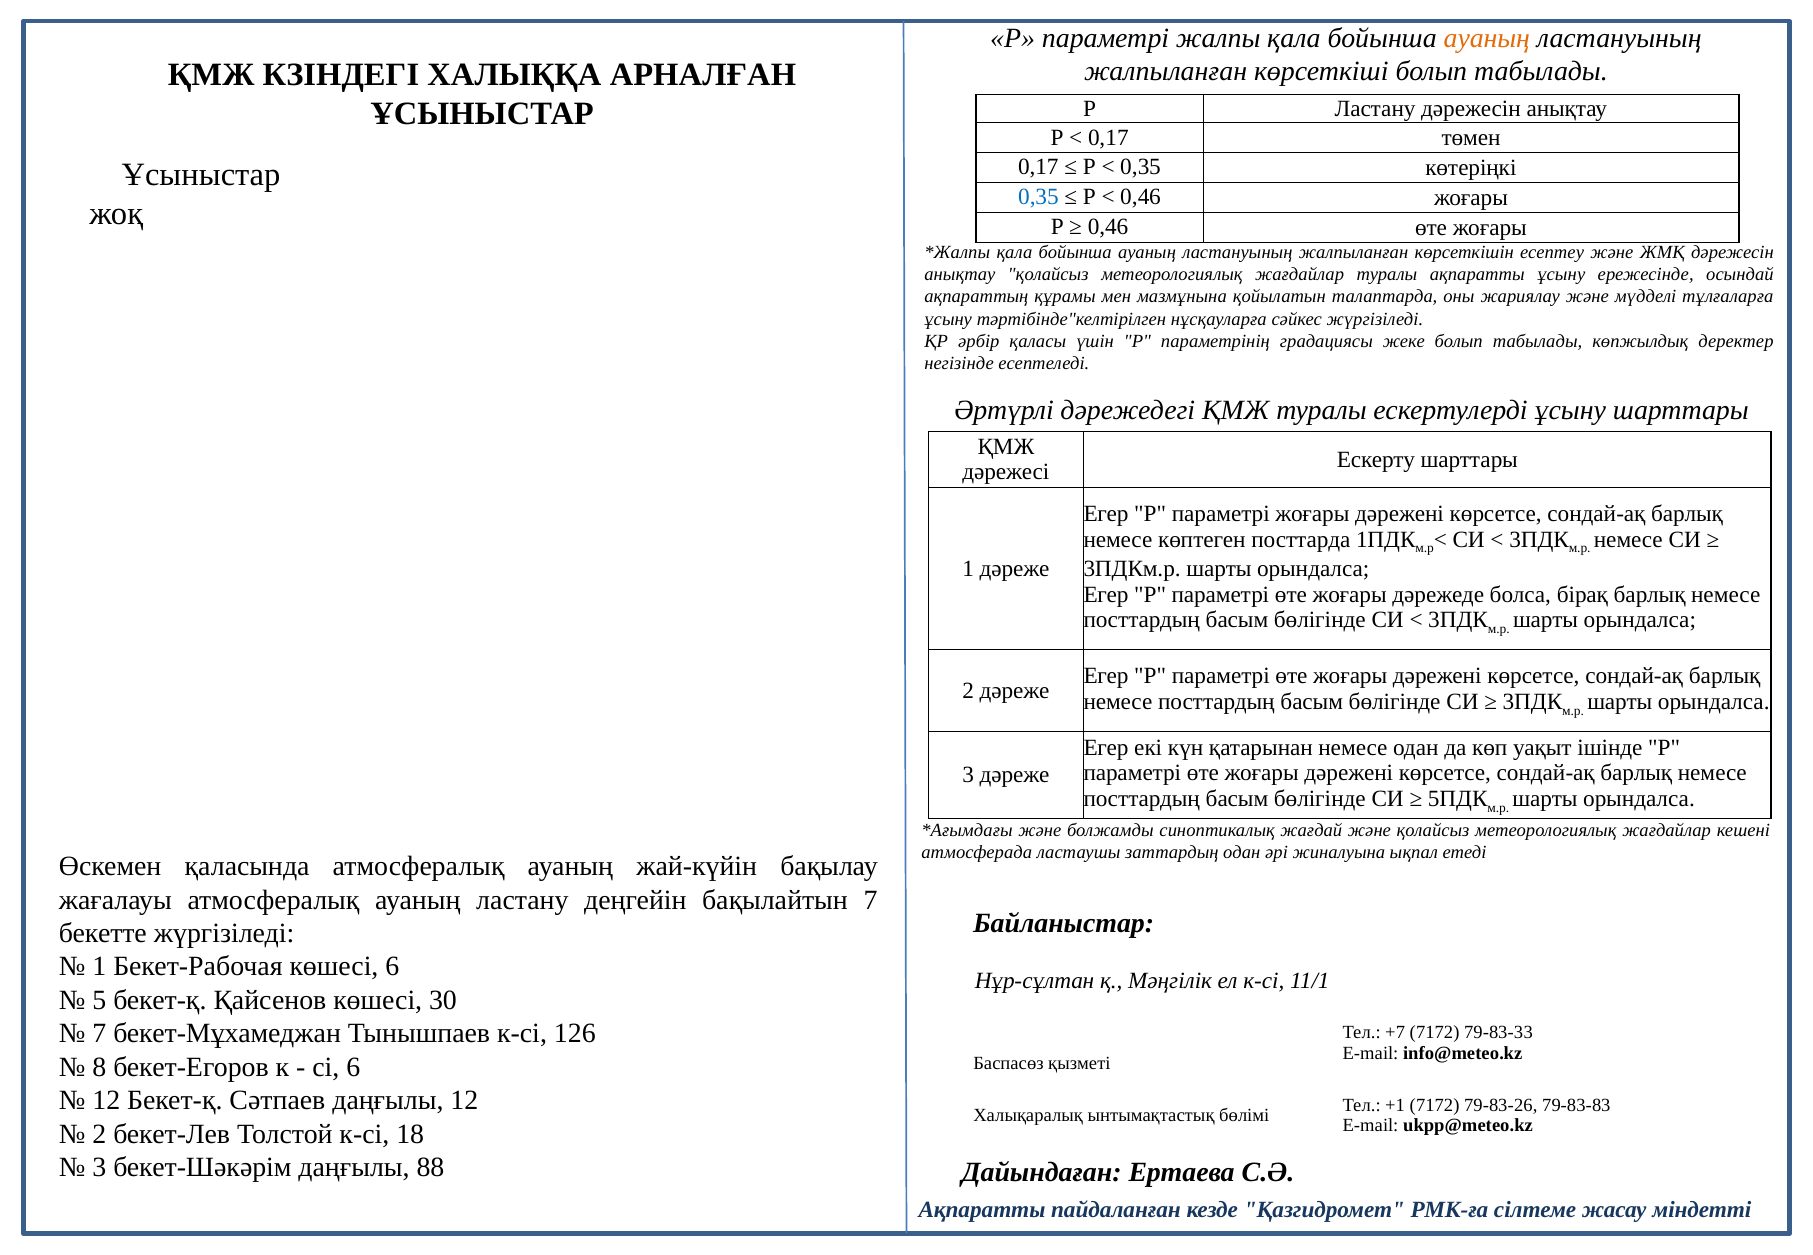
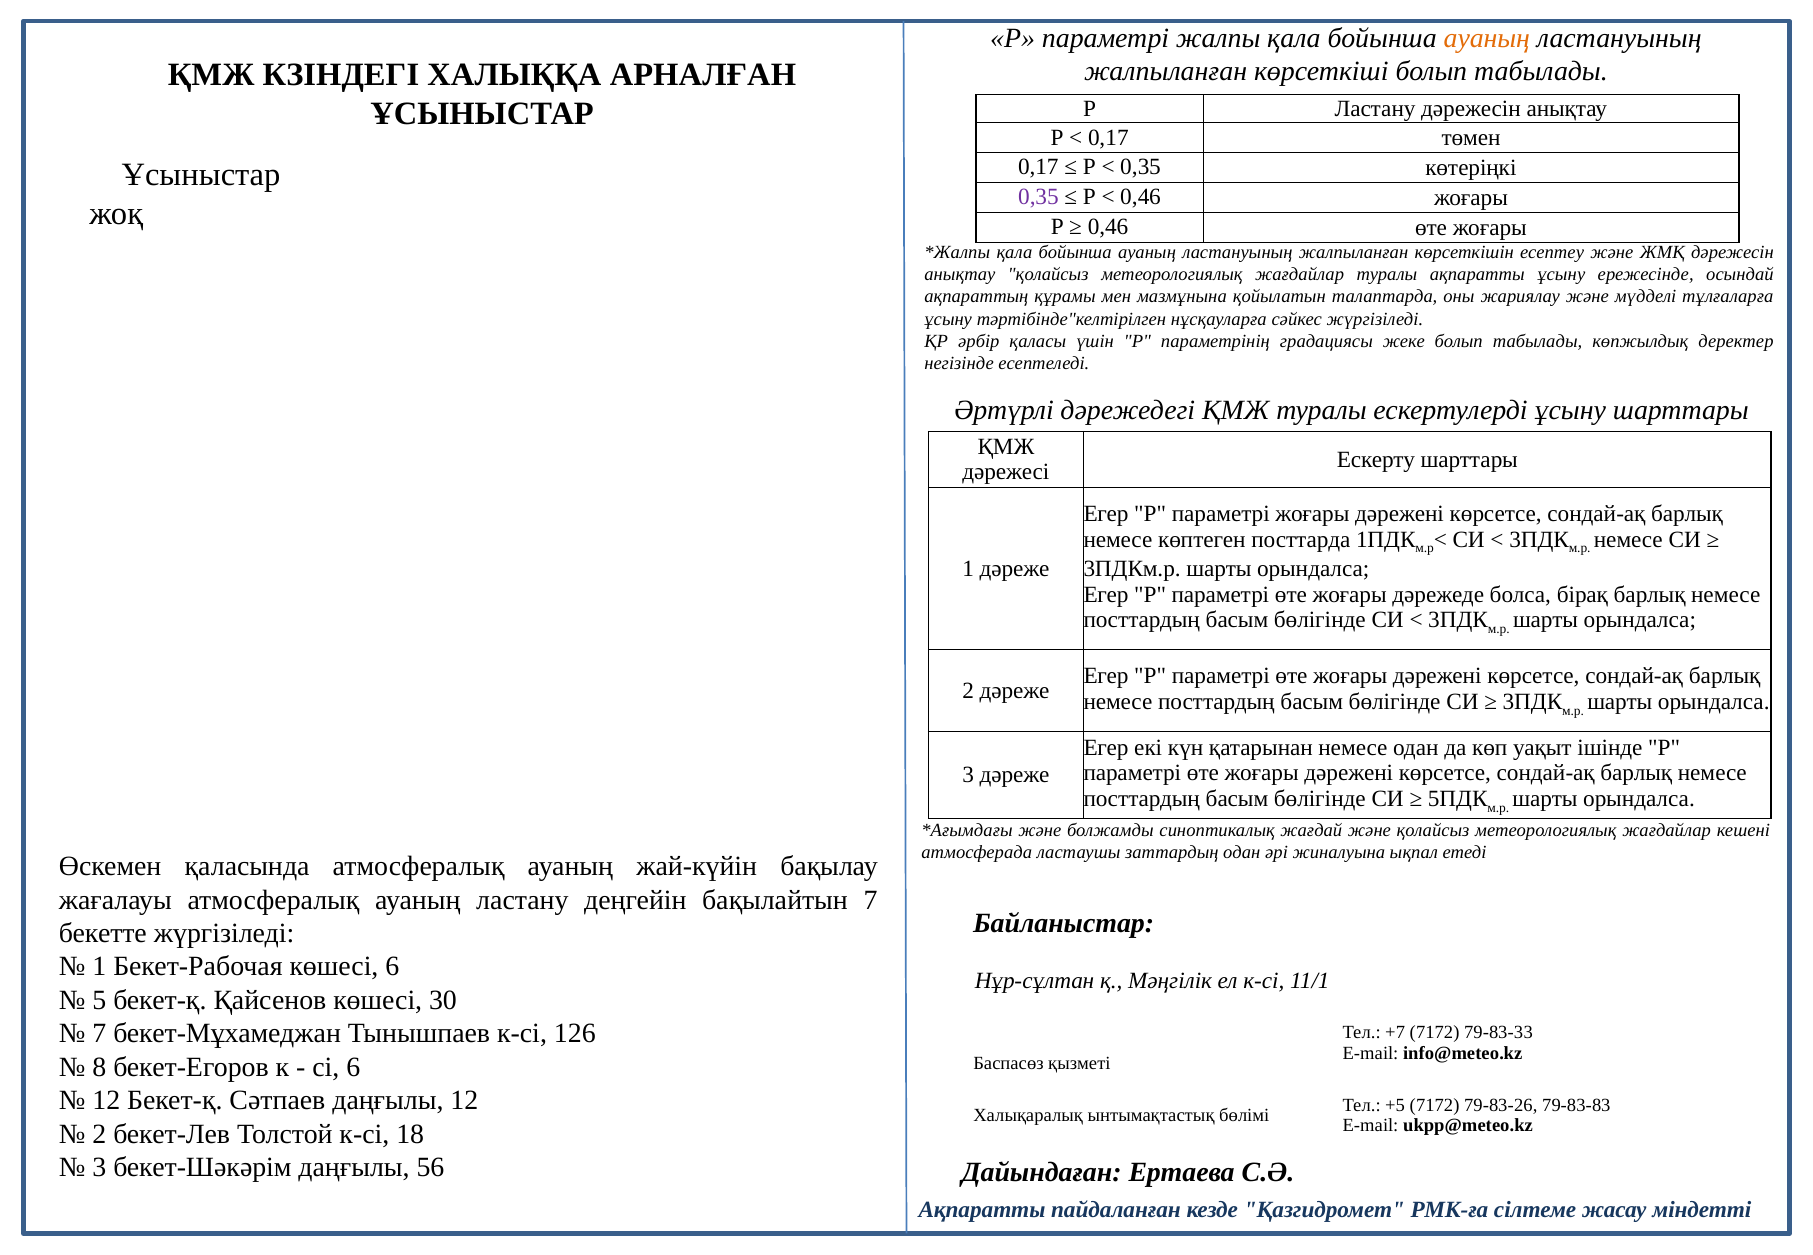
0,35 colour: blue -> purple (1038, 197)
+1: +1 -> +5 (1395, 1105)
88: 88 -> 56 (430, 1168)
